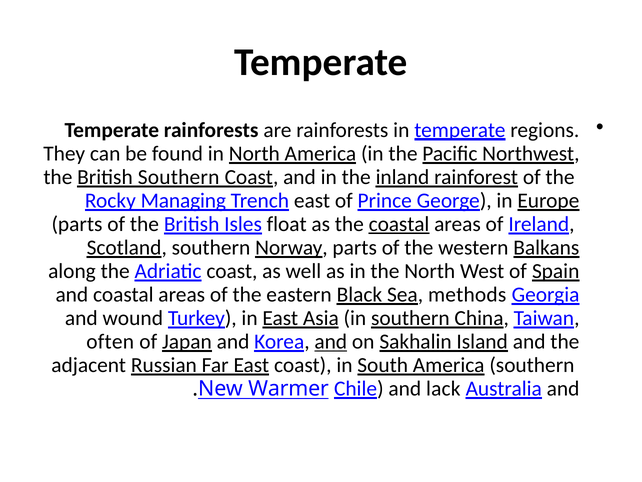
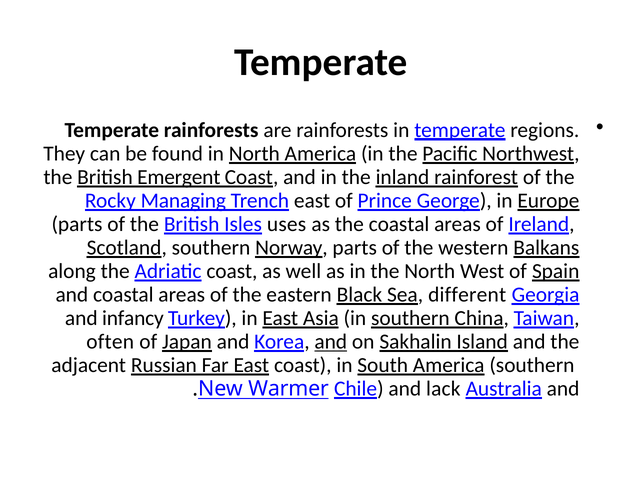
British Southern: Southern -> Emergent (179, 177)
float: float -> uses (287, 224)
coastal underline: present -> none (399, 224)
methods: methods -> different (467, 294)
wound: wound -> infancy (133, 318)
